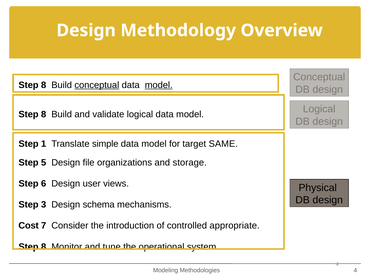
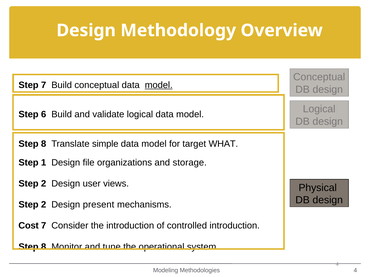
8: 8 -> 7 (44, 85)
conceptual underline: present -> none (97, 85)
8: 8 -> 6 (44, 115)
1: 1 -> 8 (44, 144)
SAME: SAME -> WHAT (223, 144)
5: 5 -> 1 (44, 163)
6: 6 -> 2 (44, 184)
3: 3 -> 2 (44, 205)
schema: schema -> present (99, 205)
controlled appropriate: appropriate -> introduction (235, 226)
